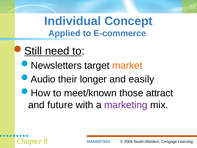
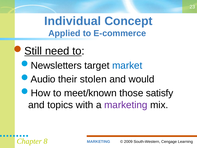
market colour: orange -> blue (127, 65)
longer: longer -> stolen (93, 79)
easily: easily -> would (141, 79)
attract: attract -> satisfy (160, 93)
future: future -> topics (60, 105)
